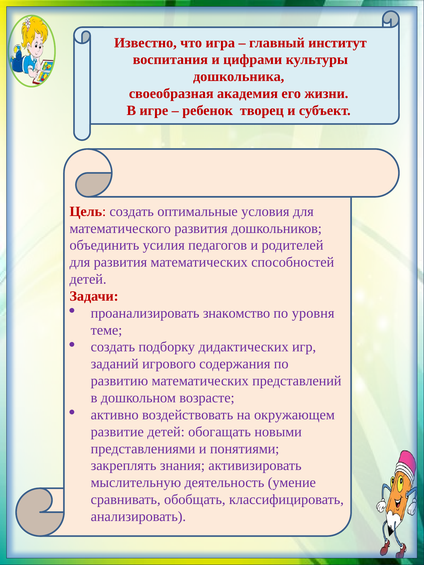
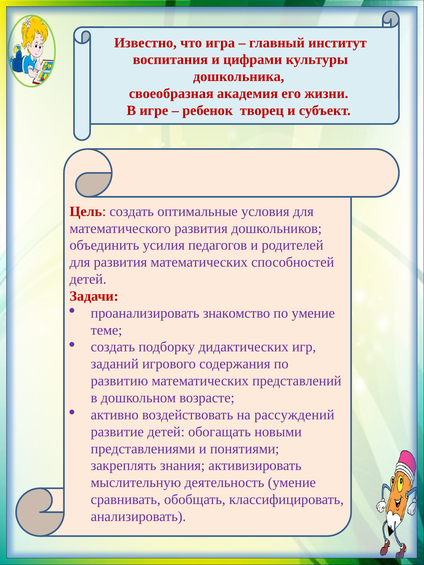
по уровня: уровня -> умение (313, 313)
окружающем: окружающем -> рассуждений (294, 415)
